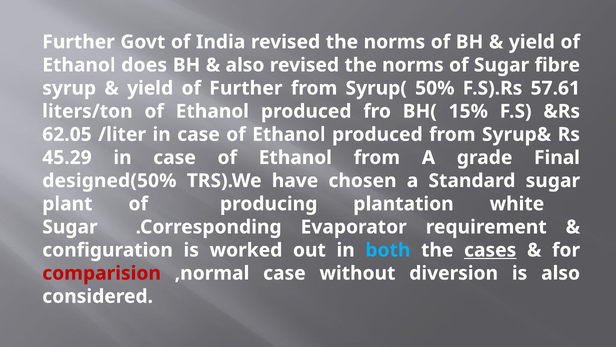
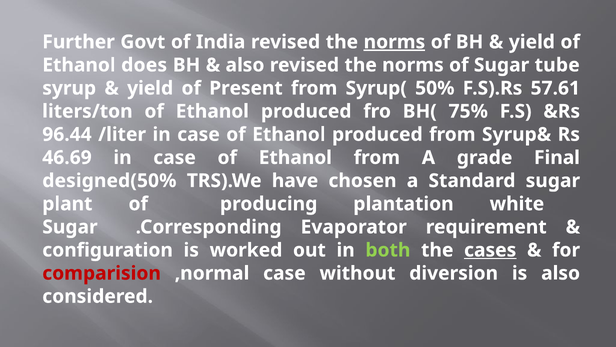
norms underline: none -> present (394, 42)
fibre: fibre -> tube (557, 65)
of Further: Further -> Present (246, 88)
15%: 15% -> 75% (468, 111)
62.05: 62.05 -> 96.44 (67, 134)
45.29: 45.29 -> 46.69 (67, 157)
both colour: light blue -> light green (388, 250)
